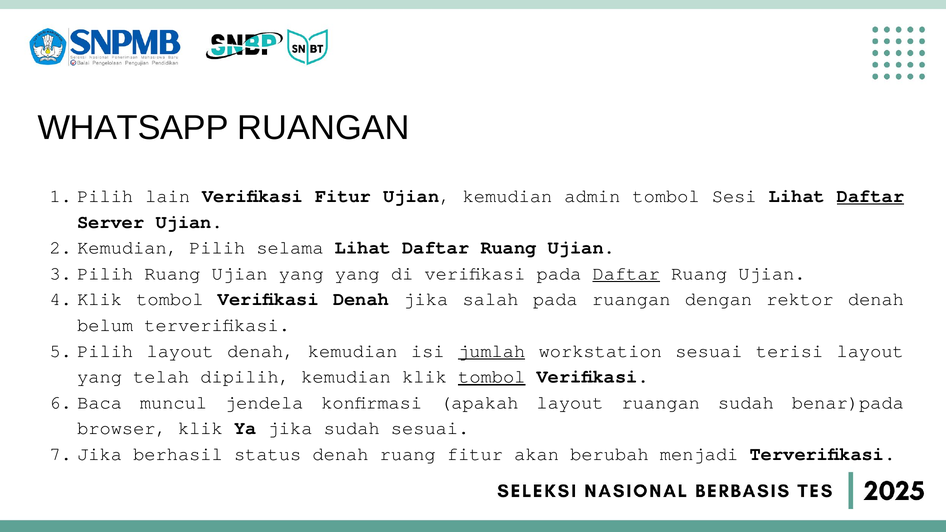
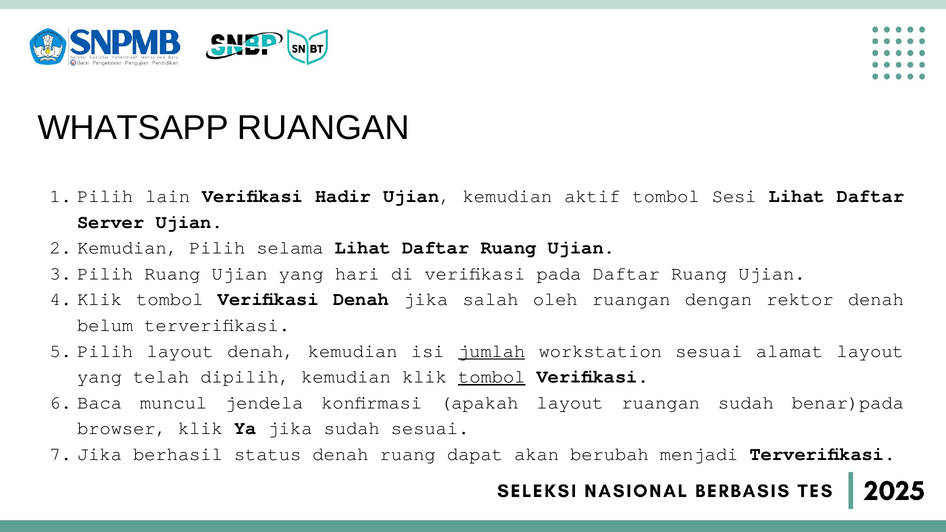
Verifikasi Fitur: Fitur -> Hadir (343, 196)
admin: admin -> aktif (592, 196)
Daftar underline: present -> none (871, 196)
yang yang: yang -> hari (357, 274)
Daftar underline: present -> none (626, 274)
salah pada: pada -> oleh (555, 299)
terisi: terisi -> alamat (790, 351)
ruang fitur: fitur -> dapat (475, 454)
